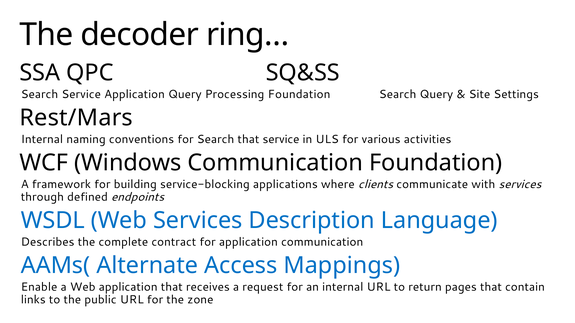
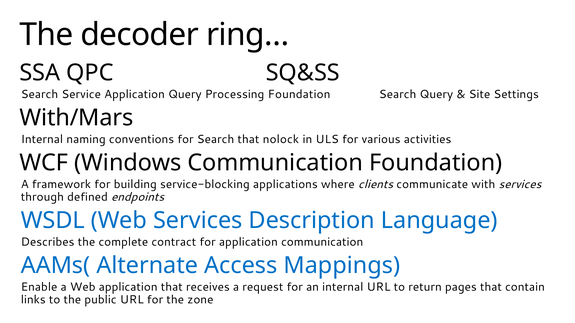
Rest/Mars: Rest/Mars -> With/Mars (76, 118)
that service: service -> nolock (281, 139)
